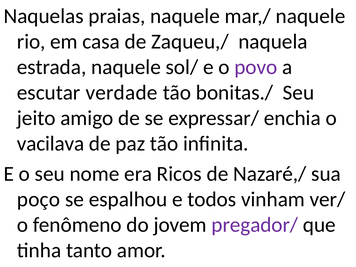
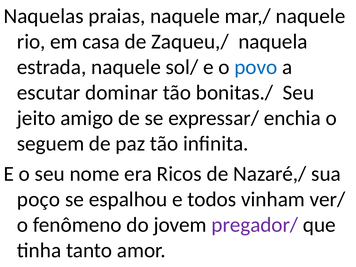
povo colour: purple -> blue (256, 67)
verdade: verdade -> dominar (122, 93)
vacilava: vacilava -> seguem (51, 144)
